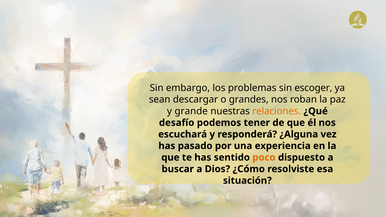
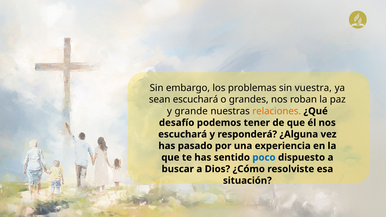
escoger: escoger -> vuestra (313, 88)
sean descargar: descargar -> escuchará (196, 100)
poco colour: orange -> blue (264, 158)
